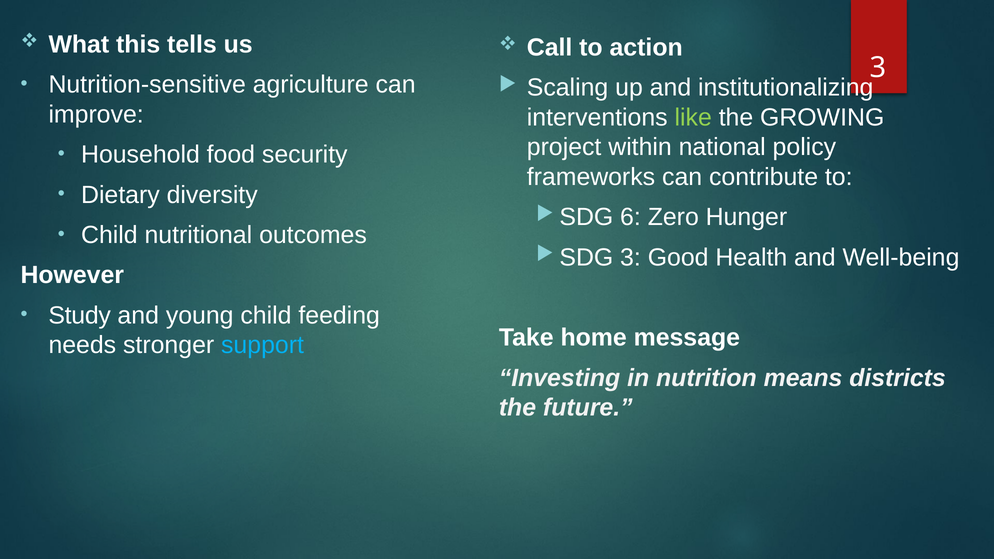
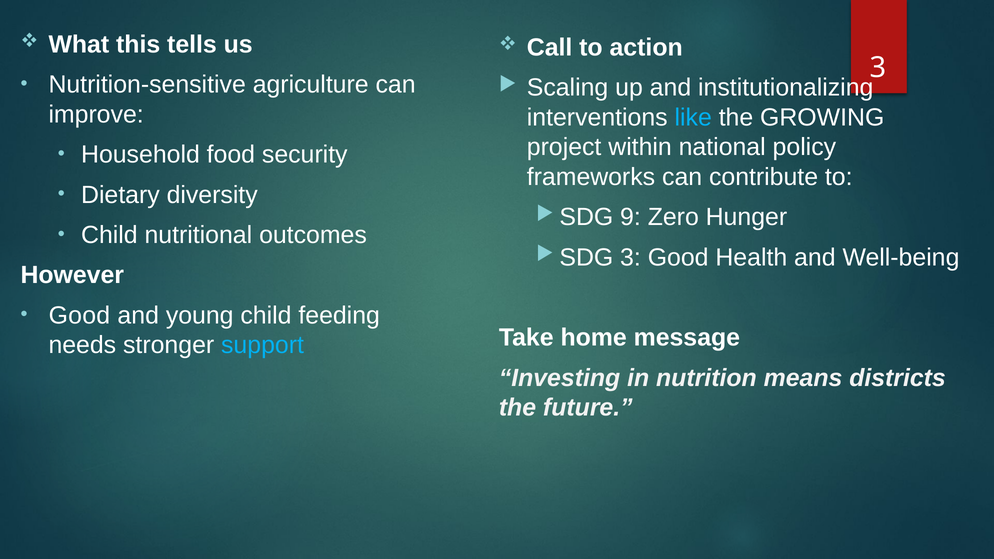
like colour: light green -> light blue (693, 117)
6: 6 -> 9 (630, 217)
Study: Study -> Good (79, 315)
